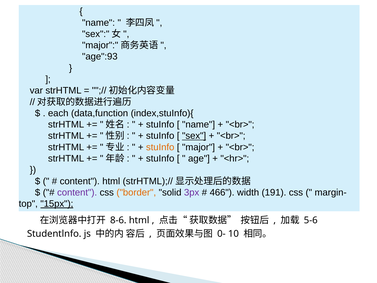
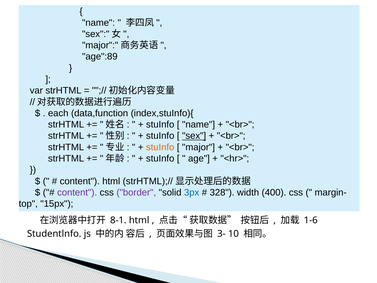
age":93: age":93 -> age":89 (100, 57)
border colour: orange -> purple (136, 192)
3px colour: purple -> blue (192, 192)
466: 466 -> 328 (222, 192)
191: 191 -> 400 (274, 192)
15px underline: present -> none (57, 204)
8-6: 8-6 -> 8-1 (118, 220)
5-6: 5-6 -> 1-6 (311, 220)
0-: 0- -> 3- (221, 234)
